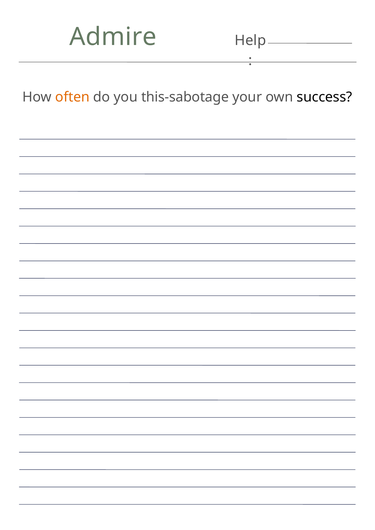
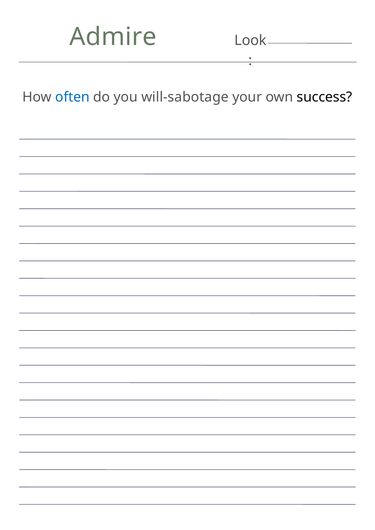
Help: Help -> Look (250, 40)
often colour: orange -> blue (72, 97)
this-sabotage: this-sabotage -> will-sabotage (185, 97)
